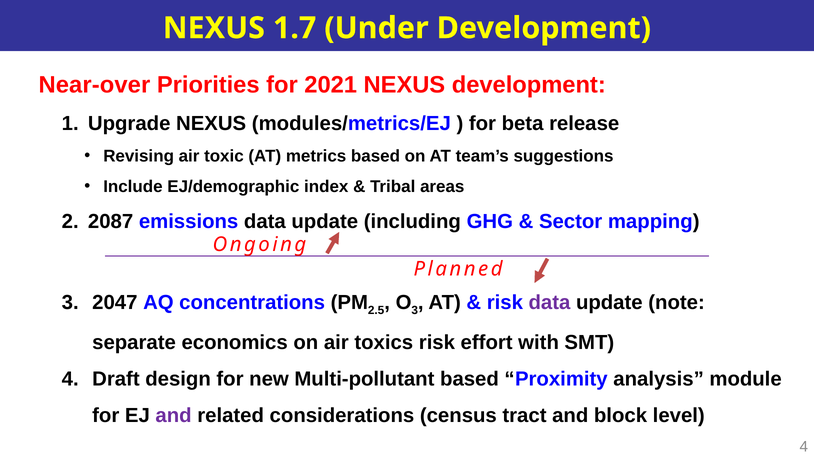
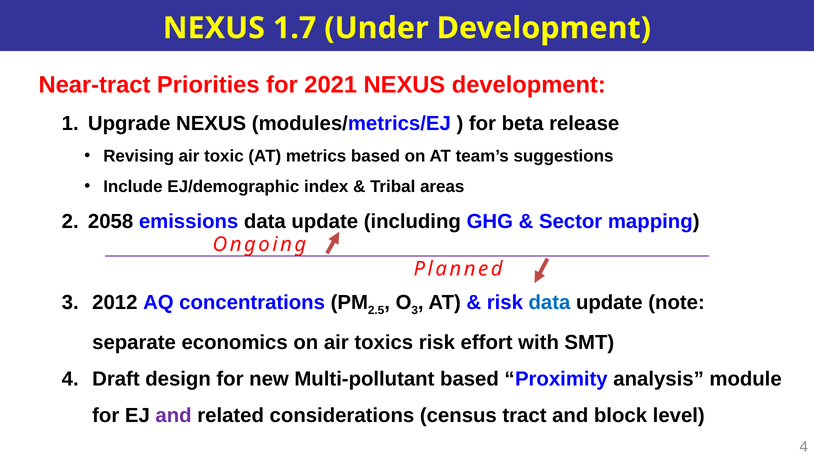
Near-over: Near-over -> Near-tract (94, 85)
2087: 2087 -> 2058 (111, 221)
2047: 2047 -> 2012 (115, 302)
data colour: purple -> blue (549, 302)
